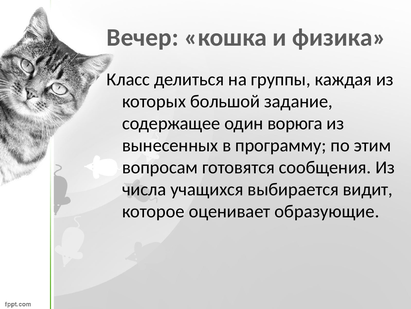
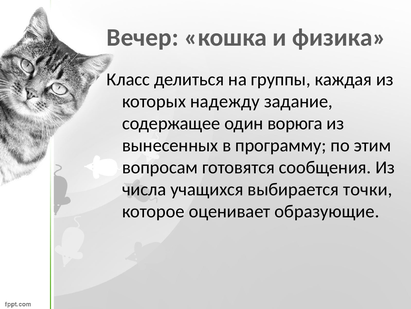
большой: большой -> надежду (225, 101)
видит: видит -> точки (368, 189)
